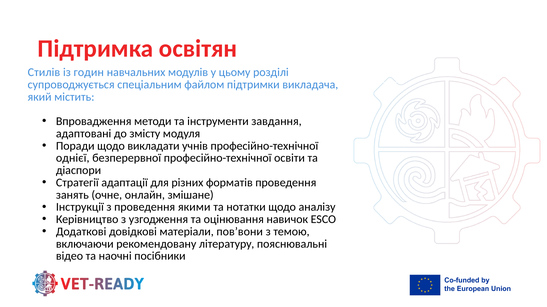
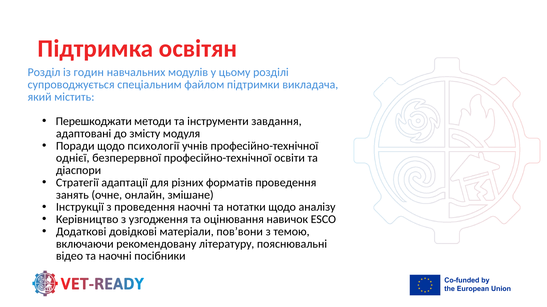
Стилів: Стилів -> Розділ (44, 72)
Впровадження: Впровадження -> Перешкоджати (94, 122)
викладати: викладати -> психології (153, 146)
проведення якими: якими -> наочні (194, 207)
